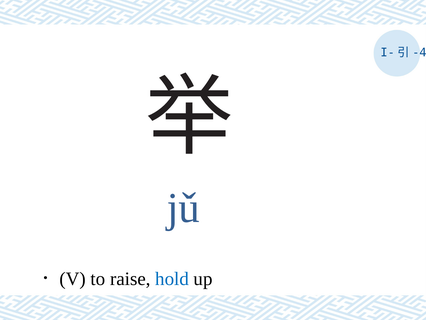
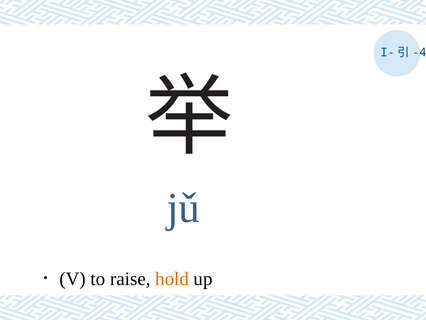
hold colour: blue -> orange (172, 279)
